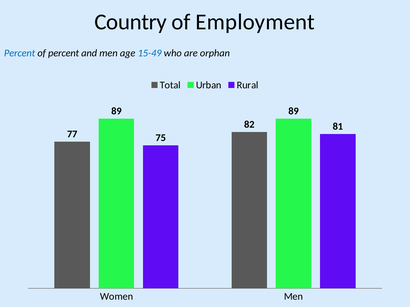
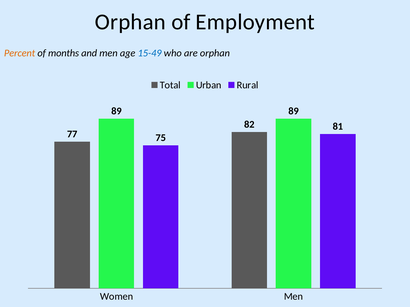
Country: Country -> Orphan (130, 22)
Percent colour: blue -> orange (20, 53)
of percent: percent -> months (64, 53)
